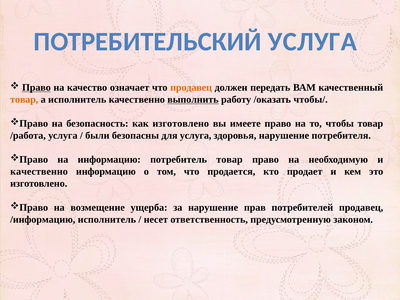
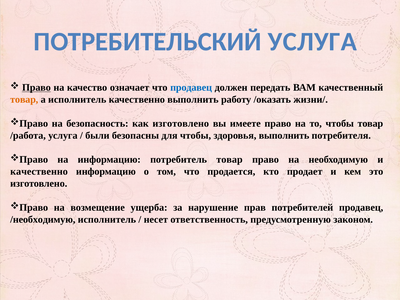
продавец colour: orange -> blue (191, 88)
выполнить underline: present -> none (193, 100)
чтобы/: чтобы/ -> жизни/ (311, 100)
для услуга: услуга -> чтобы (196, 136)
здоровья нарушение: нарушение -> выполнить (284, 136)
/информацию: /информацию -> /необходимую (43, 220)
